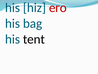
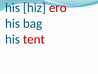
tent colour: black -> red (34, 39)
